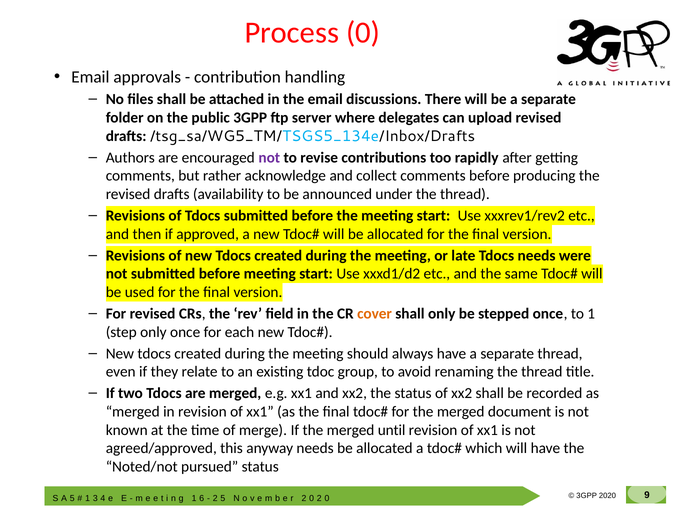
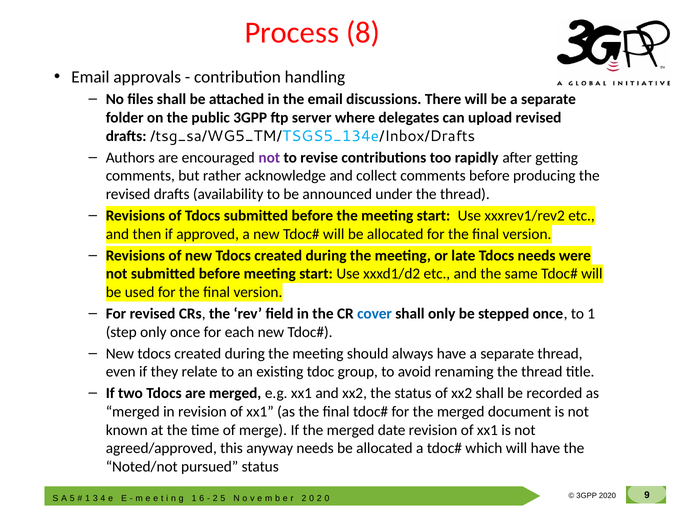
Process 0: 0 -> 8 (363, 33)
cover colour: orange -> blue (375, 314)
until: until -> date (392, 430)
